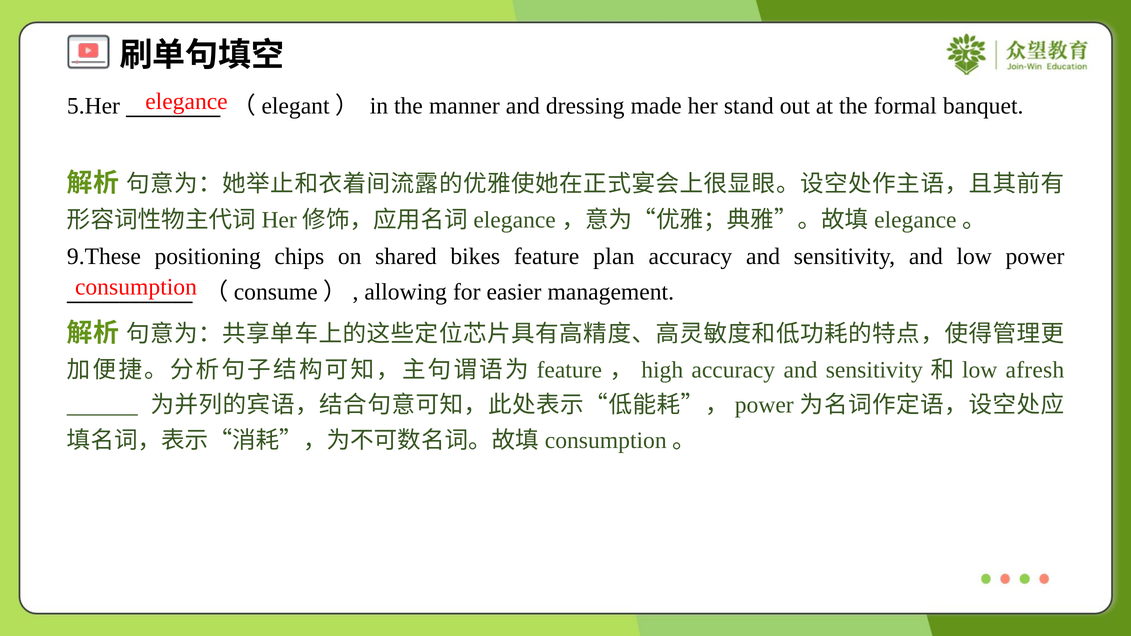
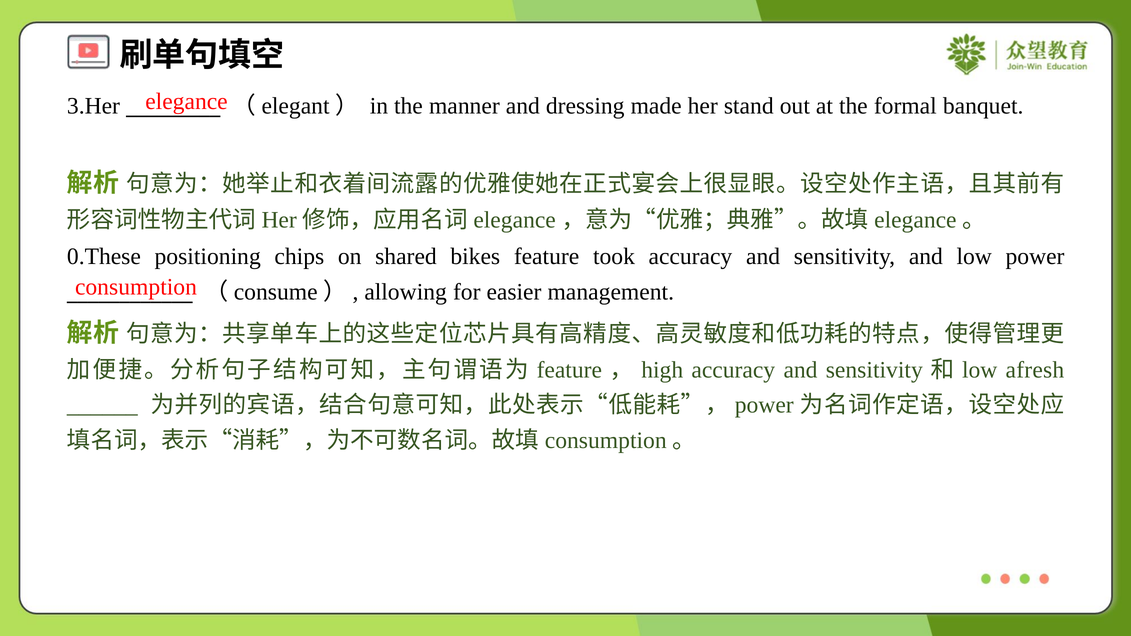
5.Her: 5.Her -> 3.Her (93, 106)
9.These: 9.These -> 0.These (104, 257)
plan: plan -> took (614, 257)
